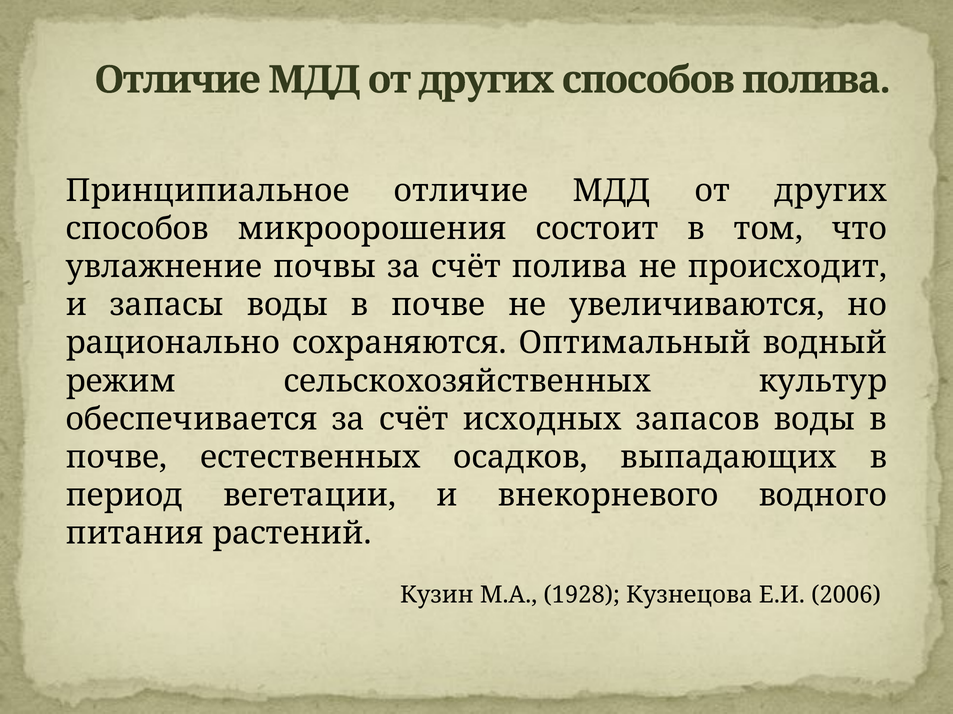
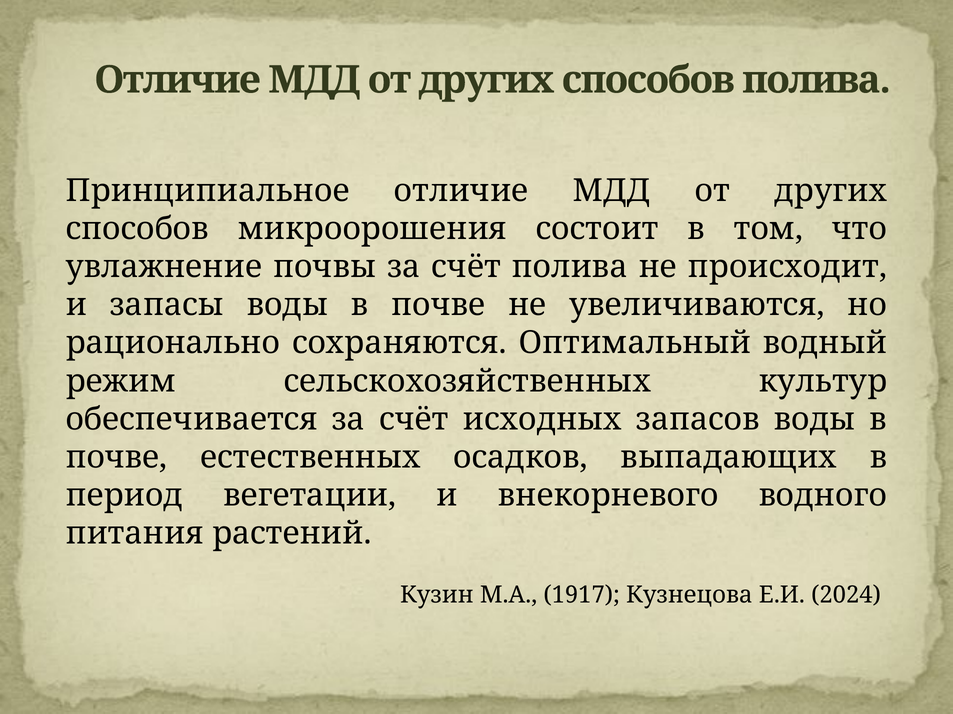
1928: 1928 -> 1917 (582, 595)
2006: 2006 -> 2024 (846, 595)
